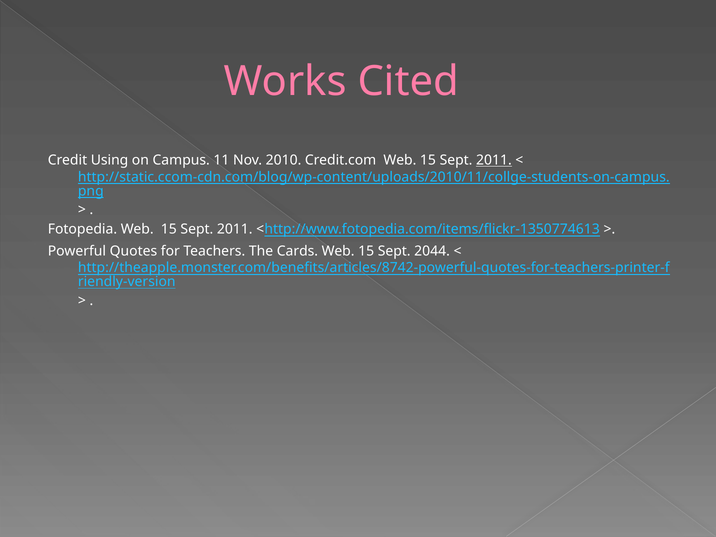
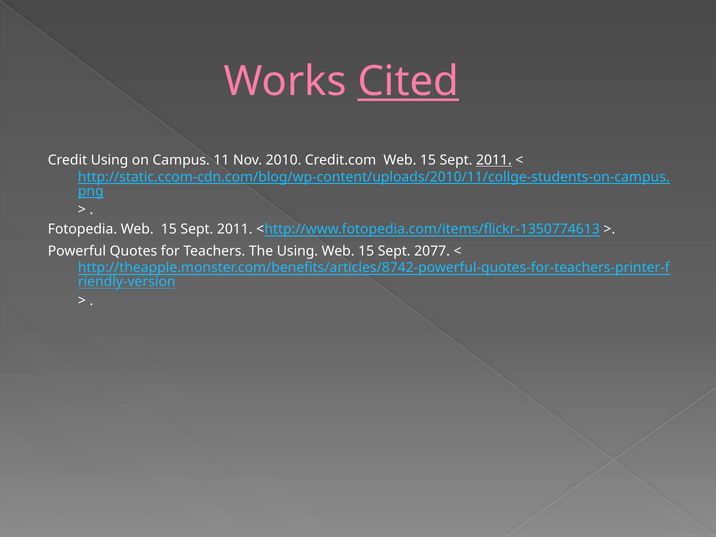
Cited underline: none -> present (408, 82)
The Cards: Cards -> Using (297, 251)
2044: 2044 -> 2077 (432, 251)
